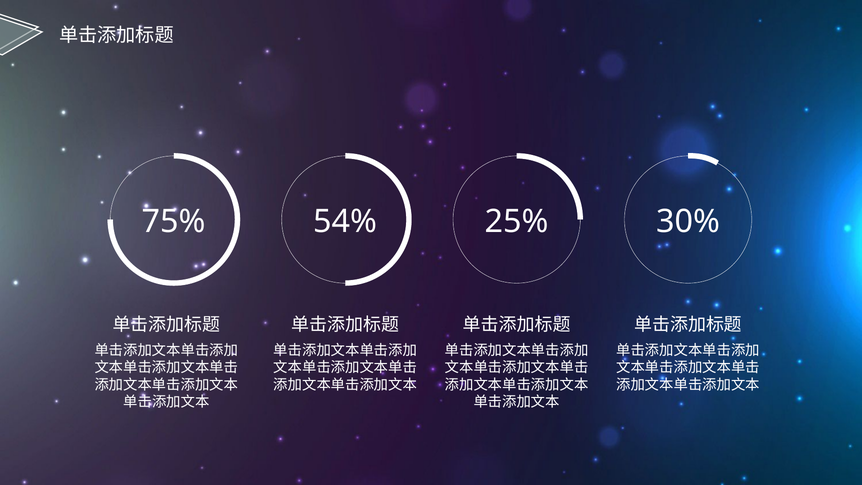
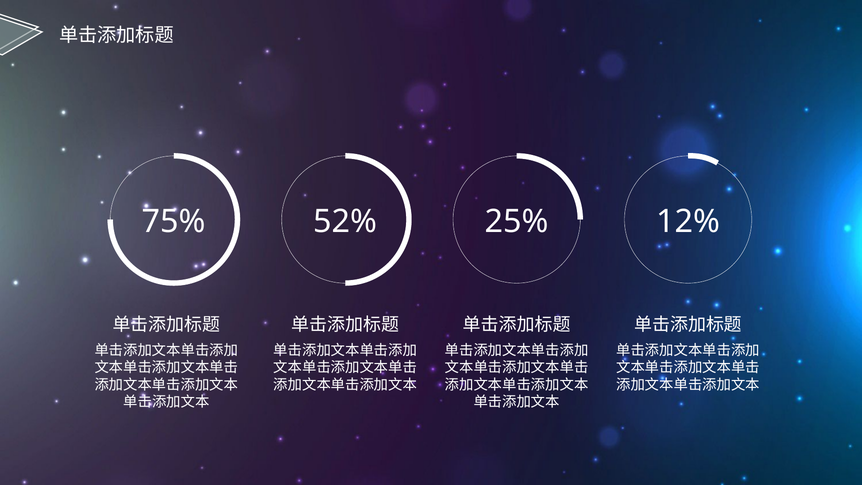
54%: 54% -> 52% (345, 222)
30%: 30% -> 12% (688, 222)
